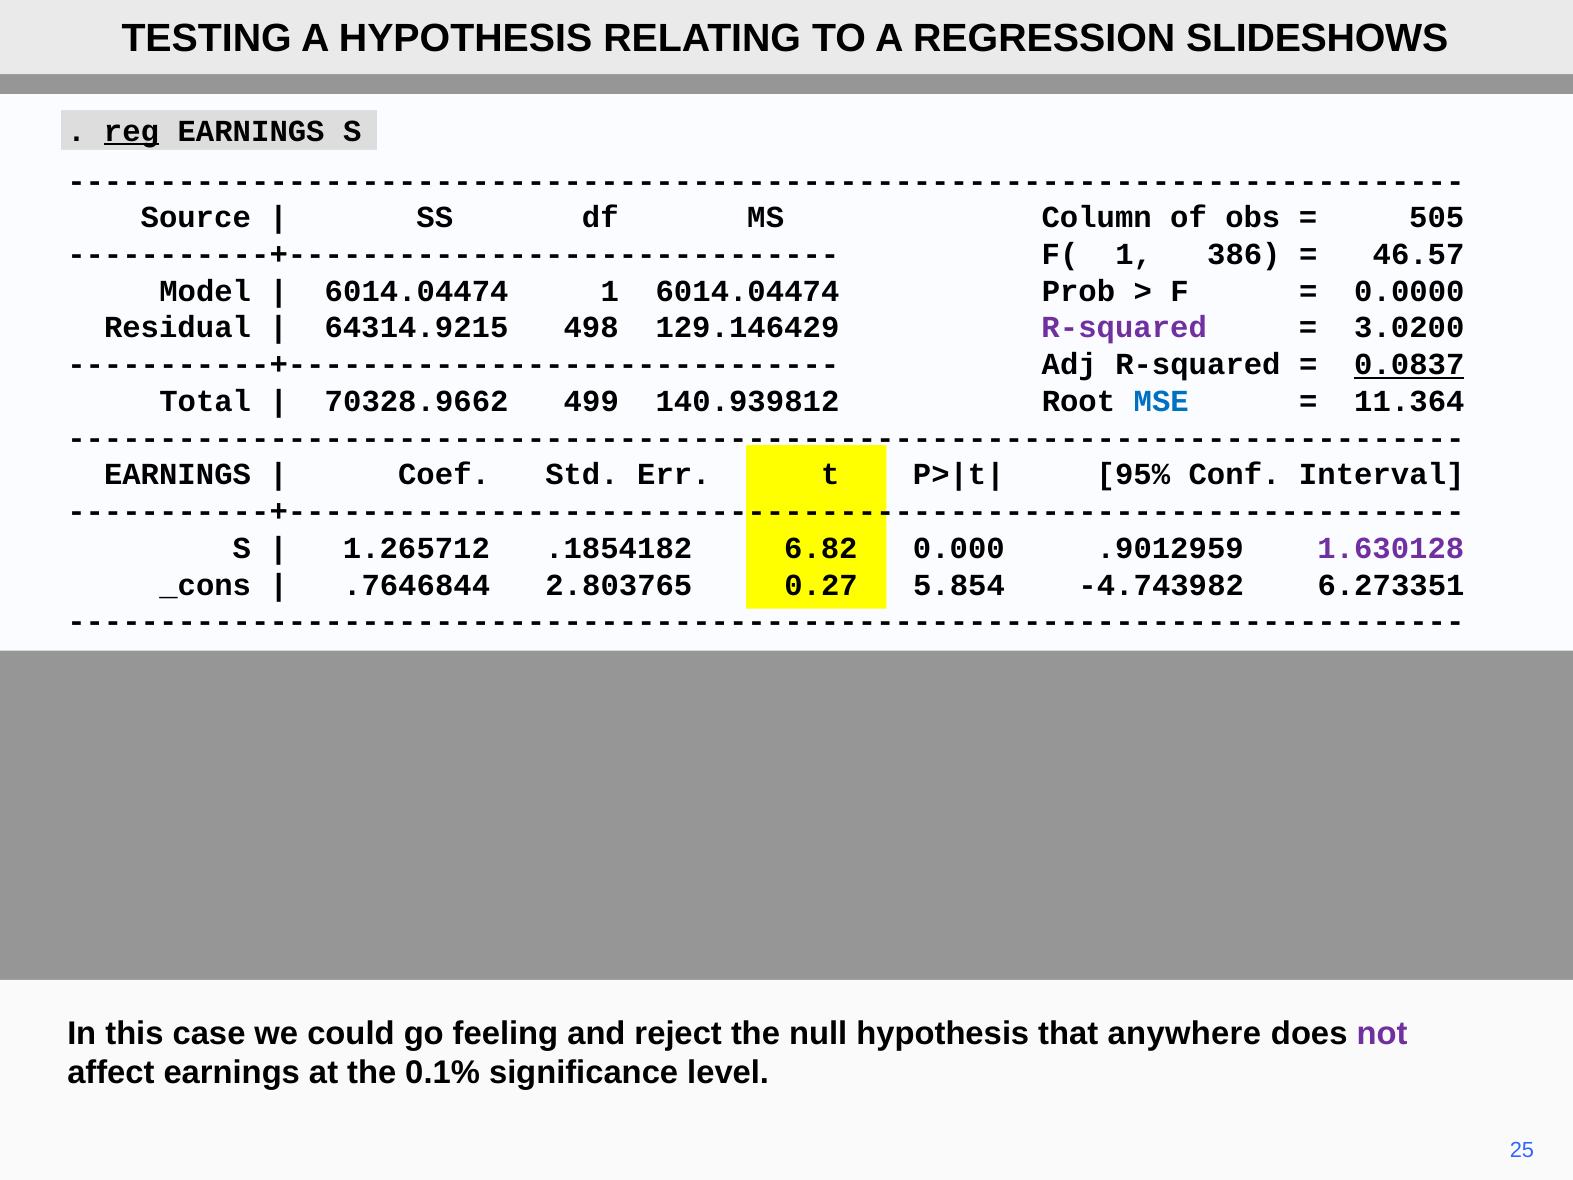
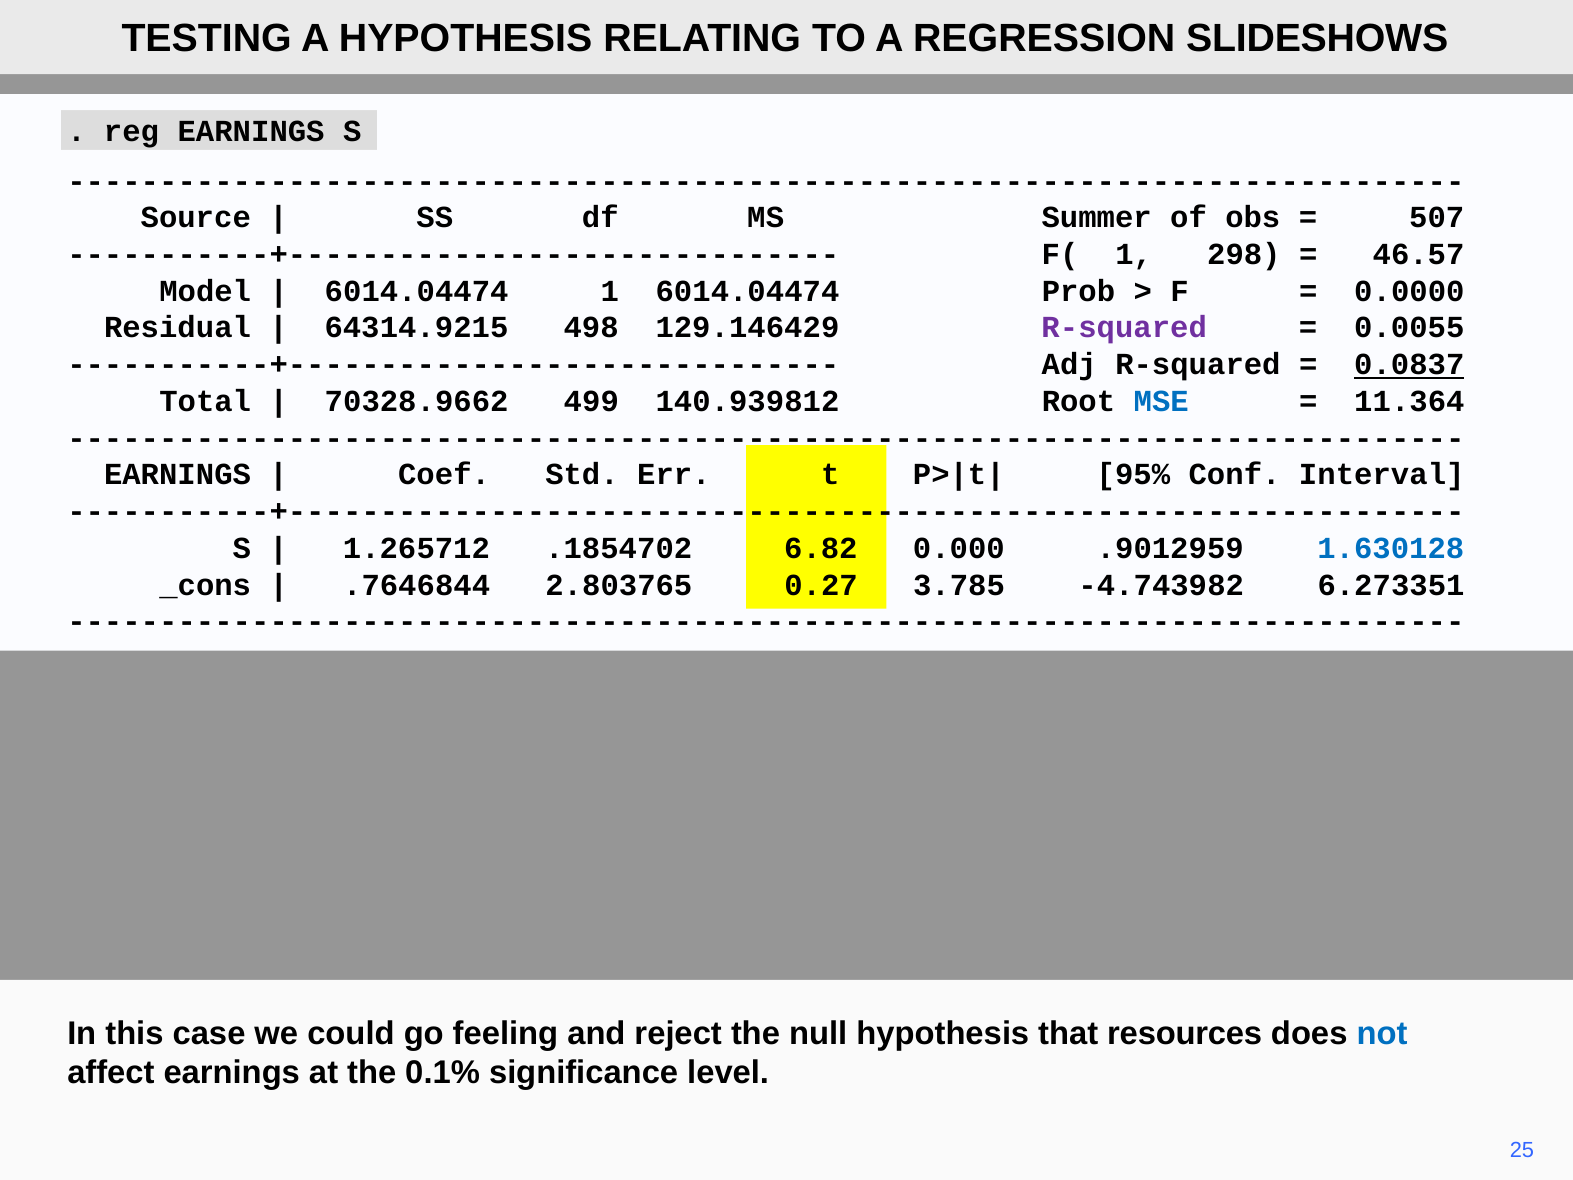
reg underline: present -> none (132, 131)
Column: Column -> Summer (1097, 218)
505: 505 -> 507 (1437, 218)
386: 386 -> 298 (1244, 254)
3.0200: 3.0200 -> 0.0055 (1409, 328)
.1854182: .1854182 -> .1854702 (619, 548)
1.630128 colour: purple -> blue (1391, 548)
5.854: 5.854 -> 3.785 (959, 585)
anywhere: anywhere -> resources (1185, 1034)
not colour: purple -> blue (1382, 1034)
